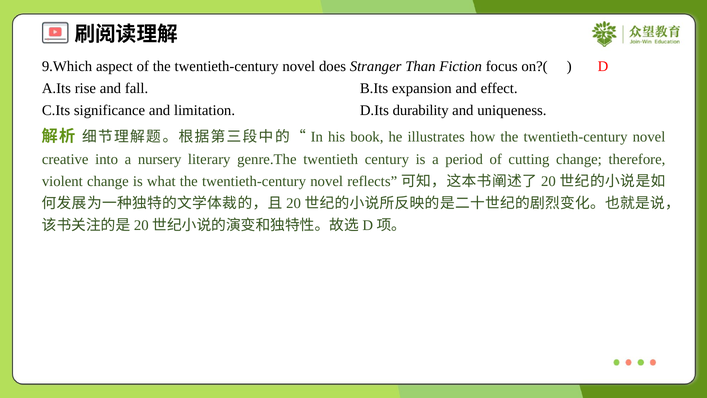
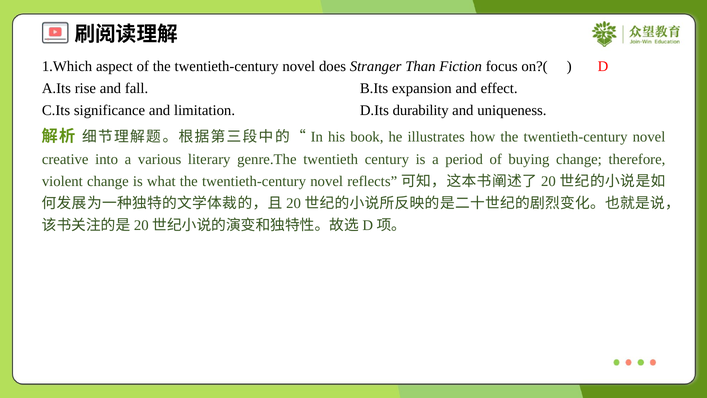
9.Which: 9.Which -> 1.Which (67, 66)
nursery: nursery -> various (160, 159)
cutting: cutting -> buying (529, 159)
